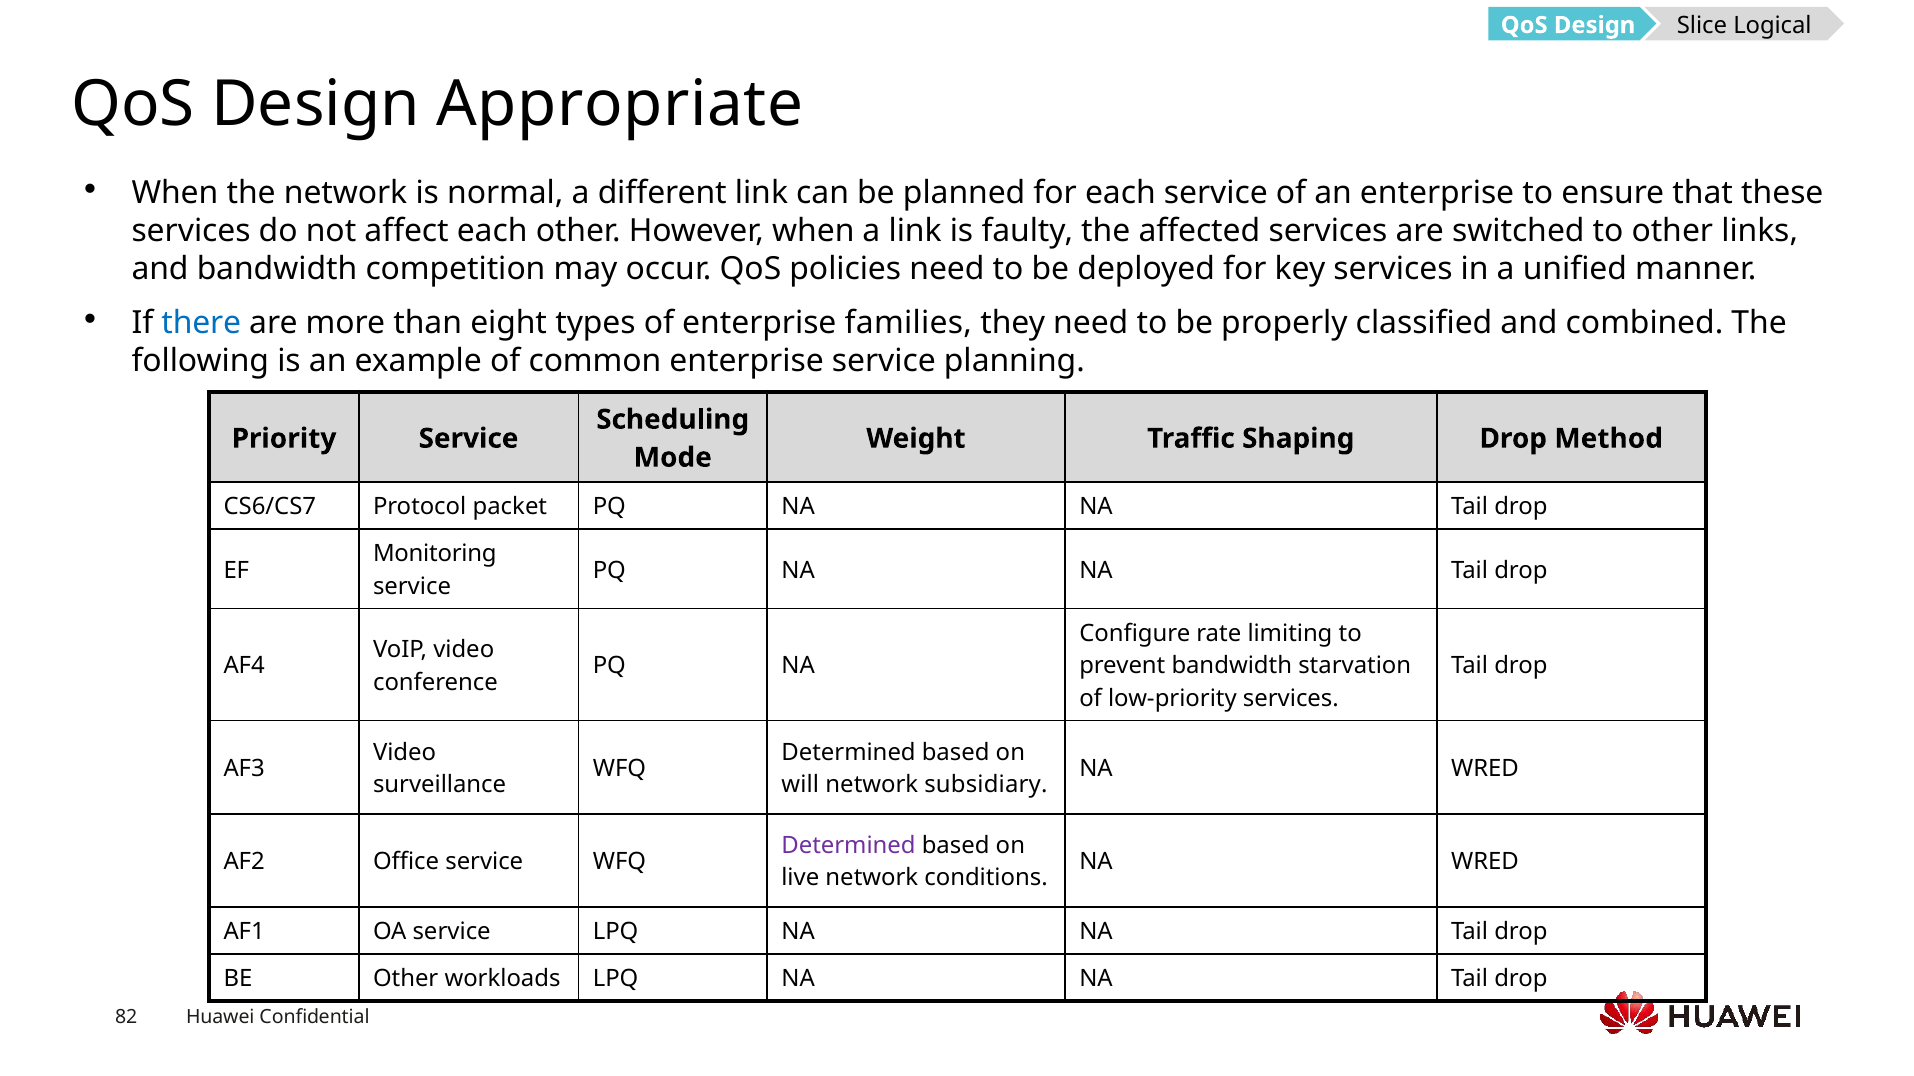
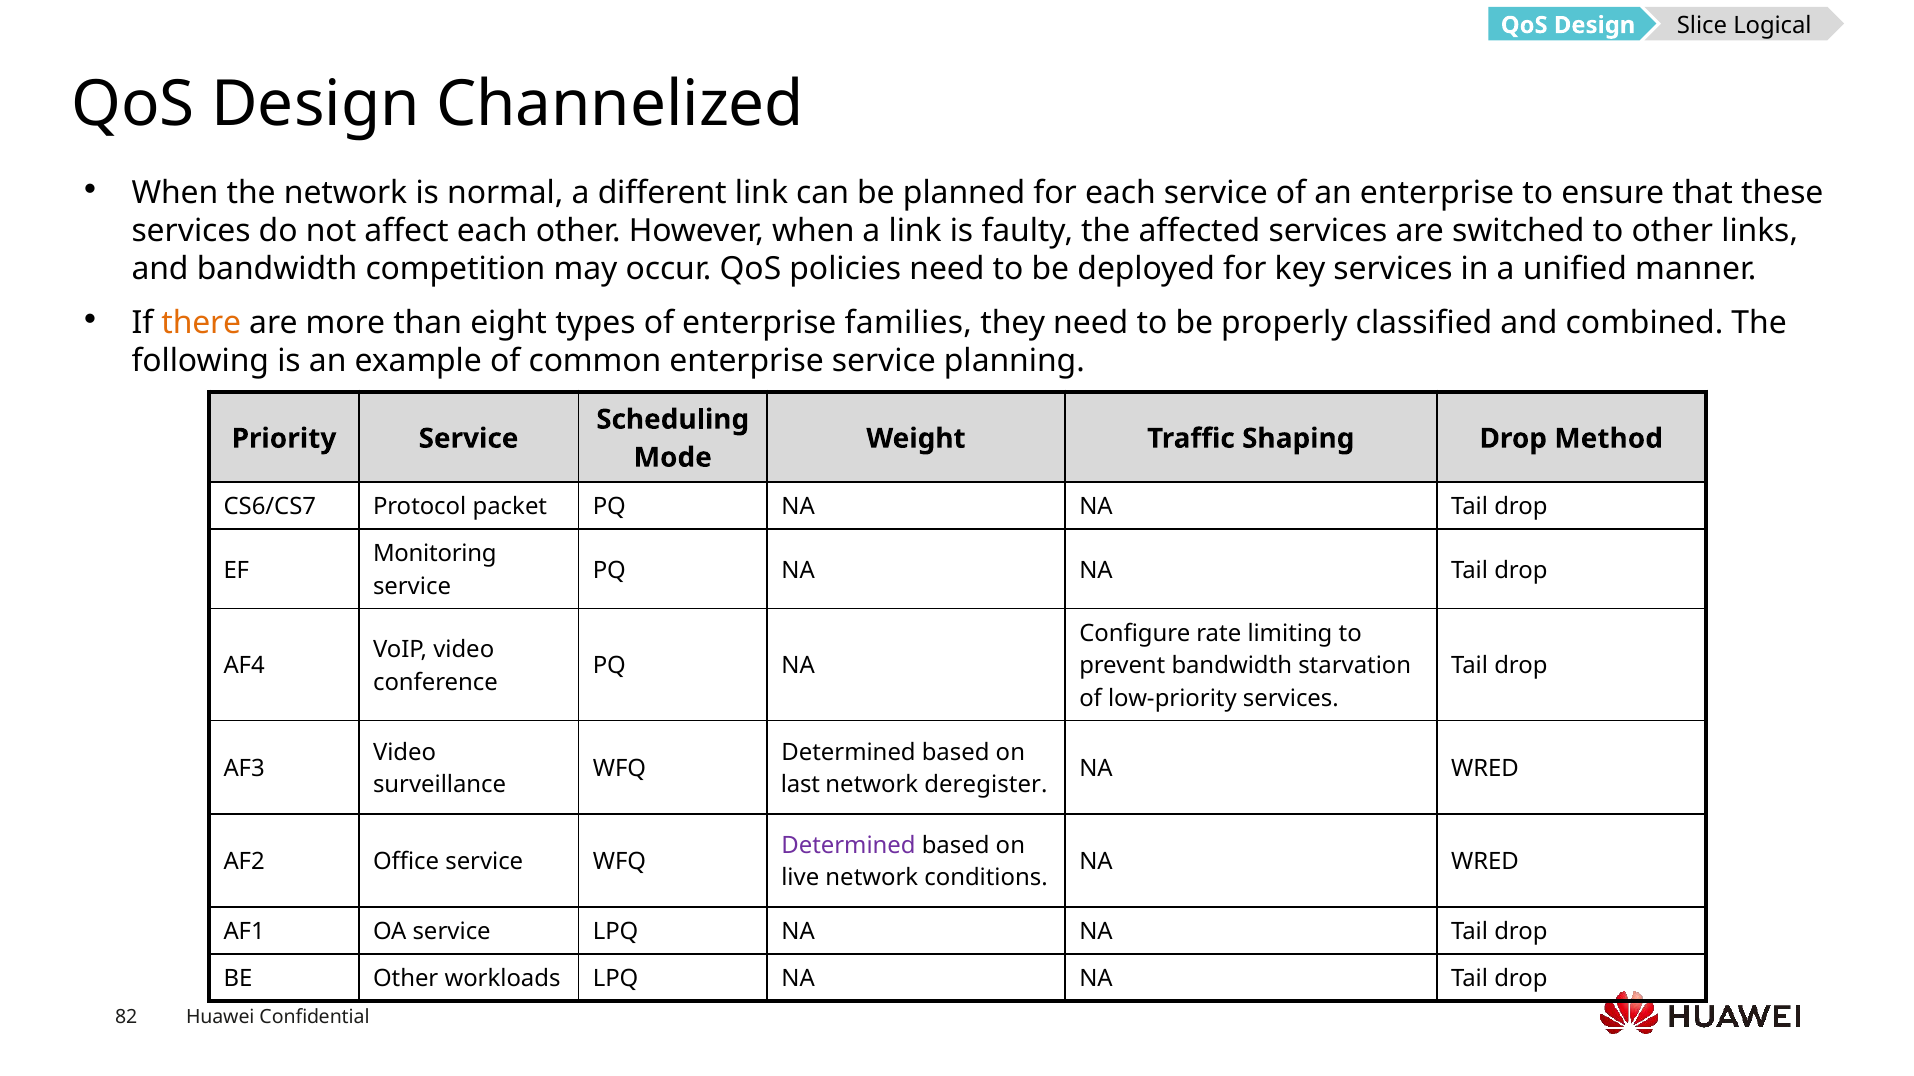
Appropriate: Appropriate -> Channelized (620, 104)
there colour: blue -> orange (201, 323)
will: will -> last (800, 785)
subsidiary: subsidiary -> deregister (986, 785)
